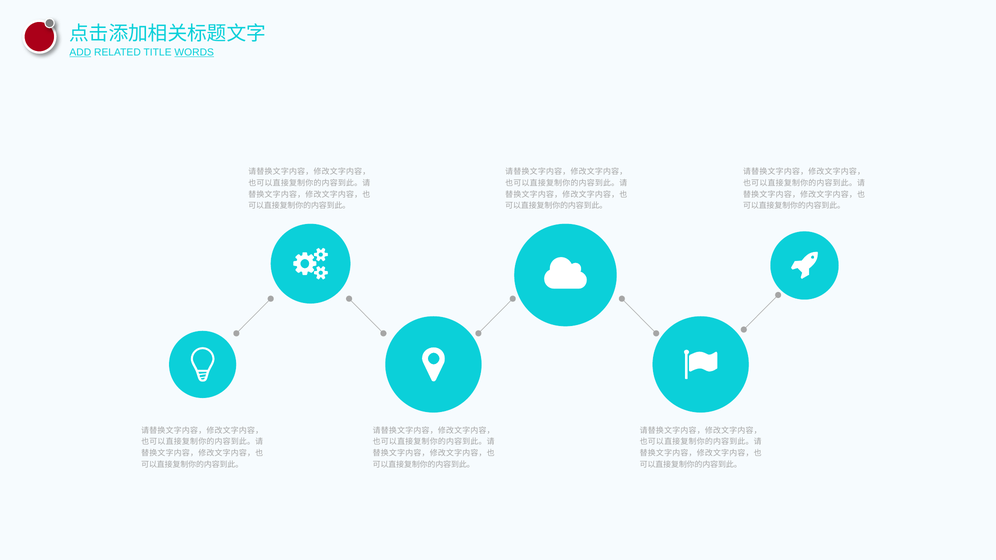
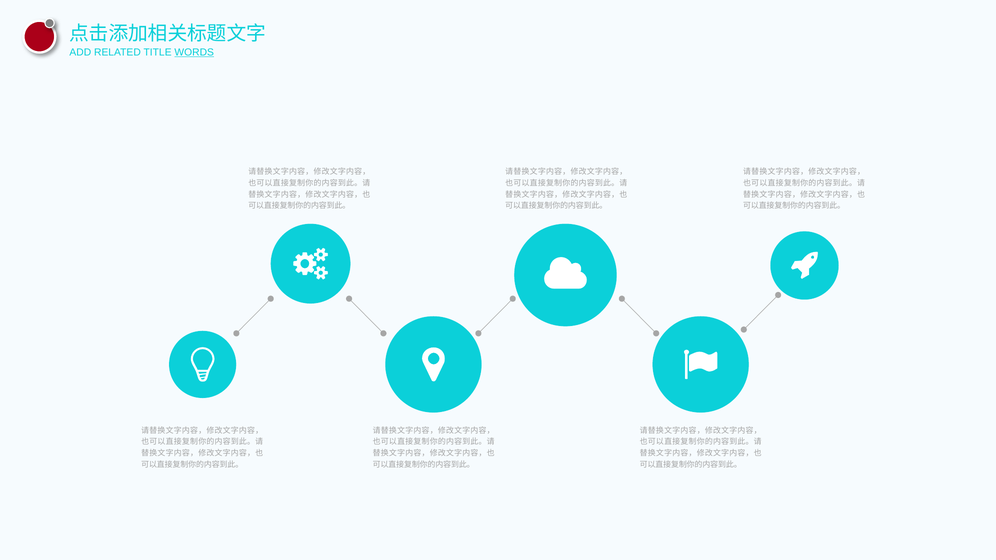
ADD underline: present -> none (80, 52)
